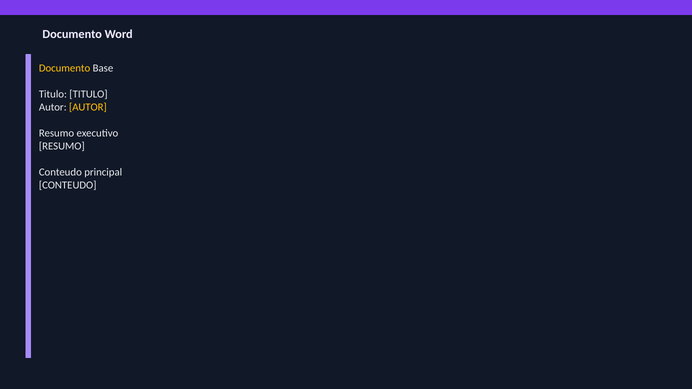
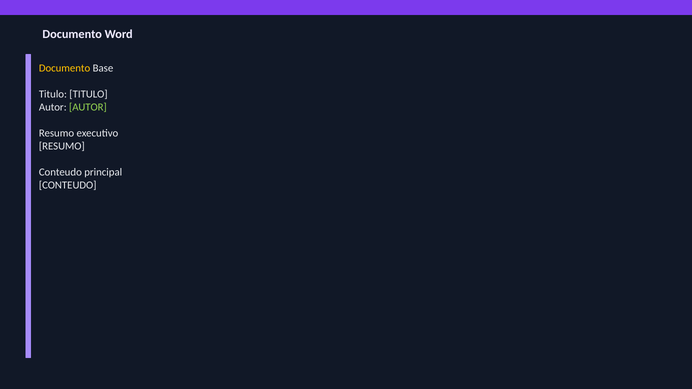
AUTOR colour: yellow -> light green (88, 107)
